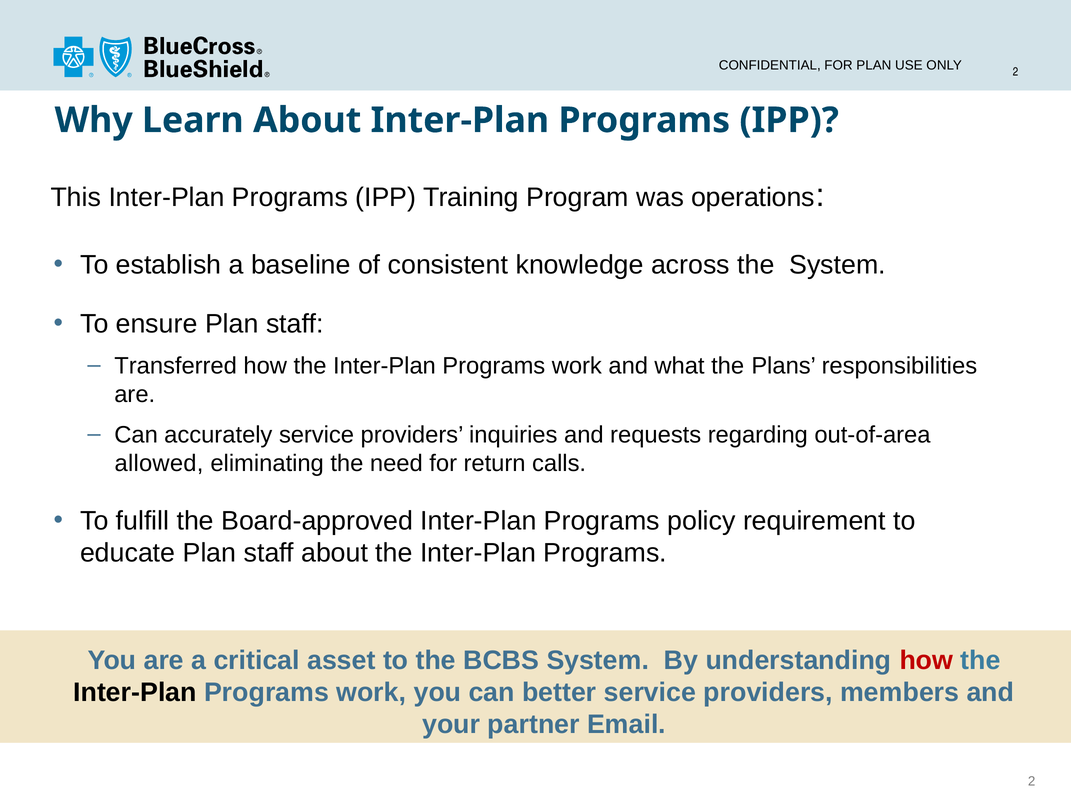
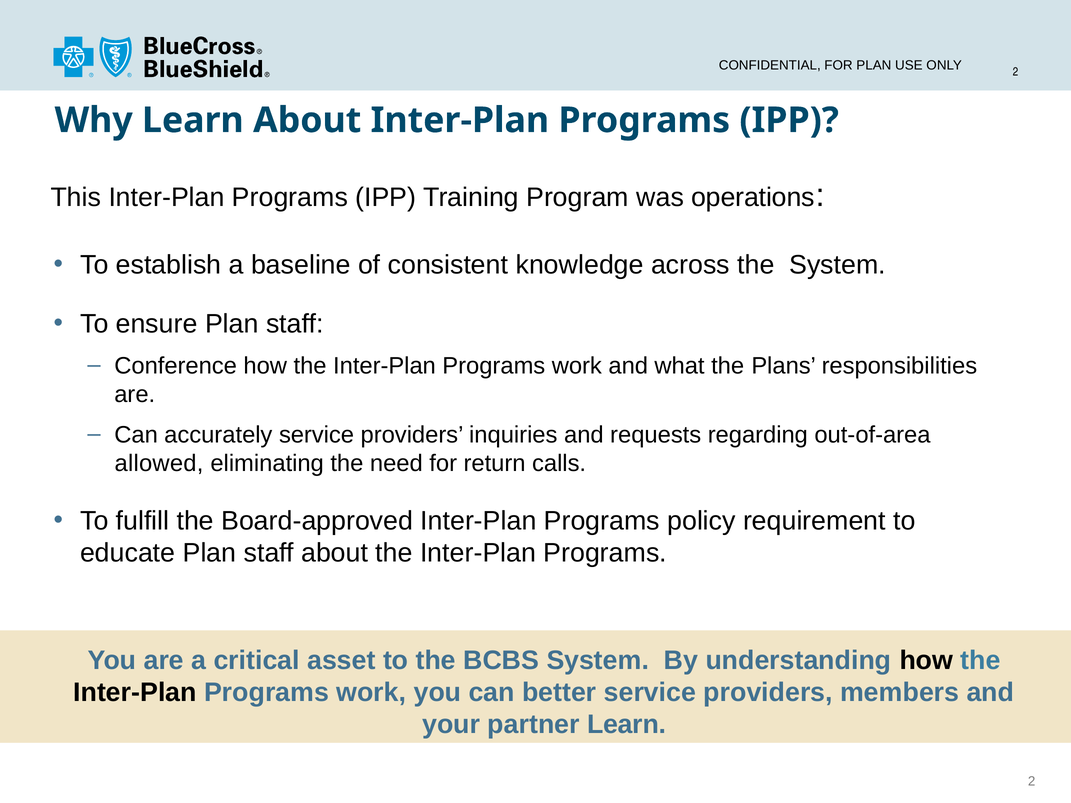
Transferred: Transferred -> Conference (176, 366)
how colour: red -> black (926, 661)
partner Email: Email -> Learn (627, 725)
